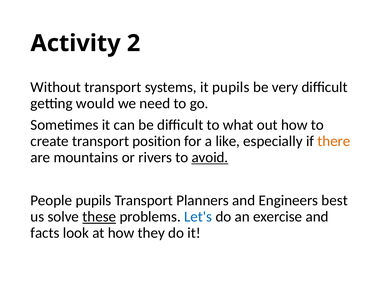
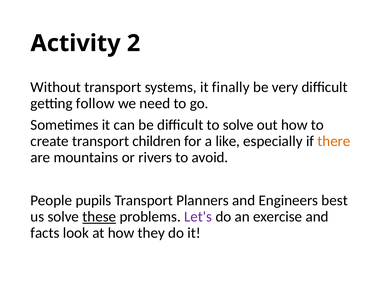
it pupils: pupils -> finally (231, 87)
would: would -> follow (95, 103)
to what: what -> solve (238, 125)
position: position -> children (157, 141)
avoid underline: present -> none (210, 157)
Let's colour: blue -> purple (198, 217)
